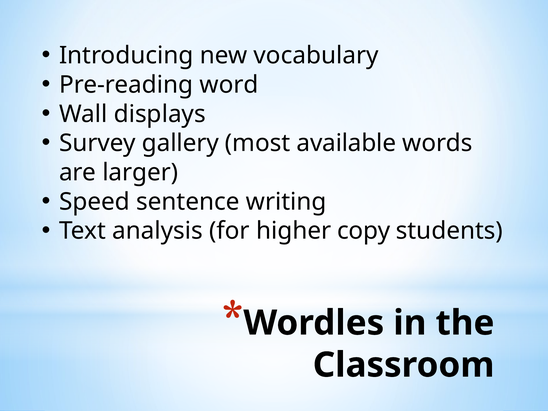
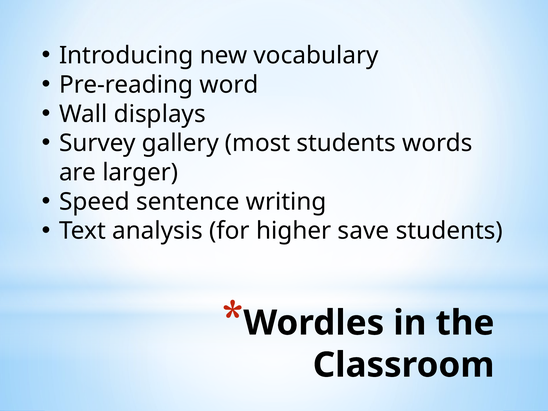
most available: available -> students (346, 143)
copy: copy -> save (363, 231)
